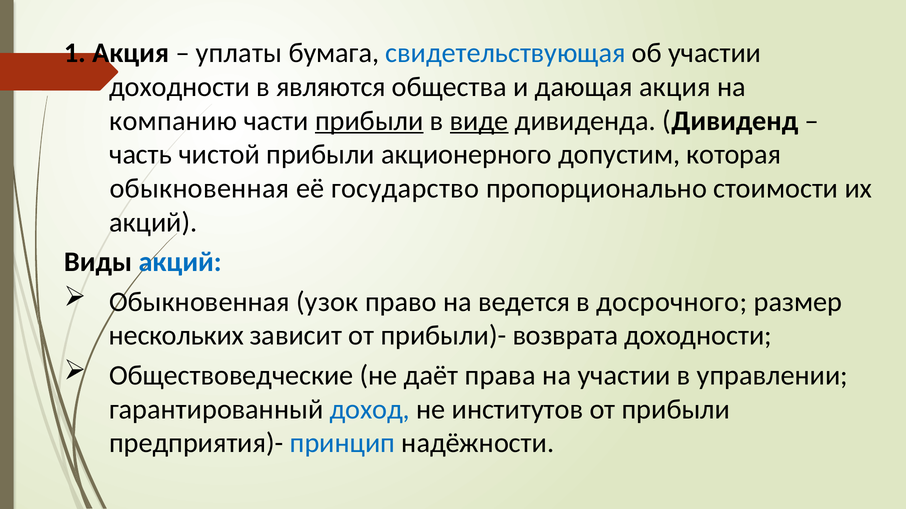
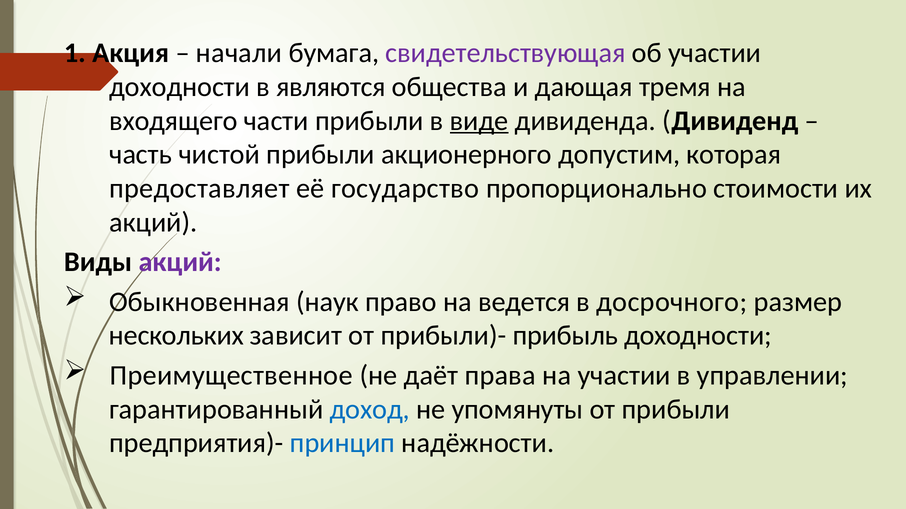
уплаты: уплаты -> начали (239, 53)
свидетельствующая colour: blue -> purple (505, 53)
дающая акция: акция -> тремя (675, 87)
компанию: компанию -> входящего (173, 121)
прибыли underline: present -> none (369, 121)
обыкновенная: обыкновенная -> предоставляет (199, 189)
акций colour: blue -> purple (180, 262)
узок: узок -> наук (328, 302)
возврата: возврата -> прибыль (565, 336)
Обществоведческие: Обществоведческие -> Преимущественное (231, 376)
институтов: институтов -> упомянуты (518, 410)
